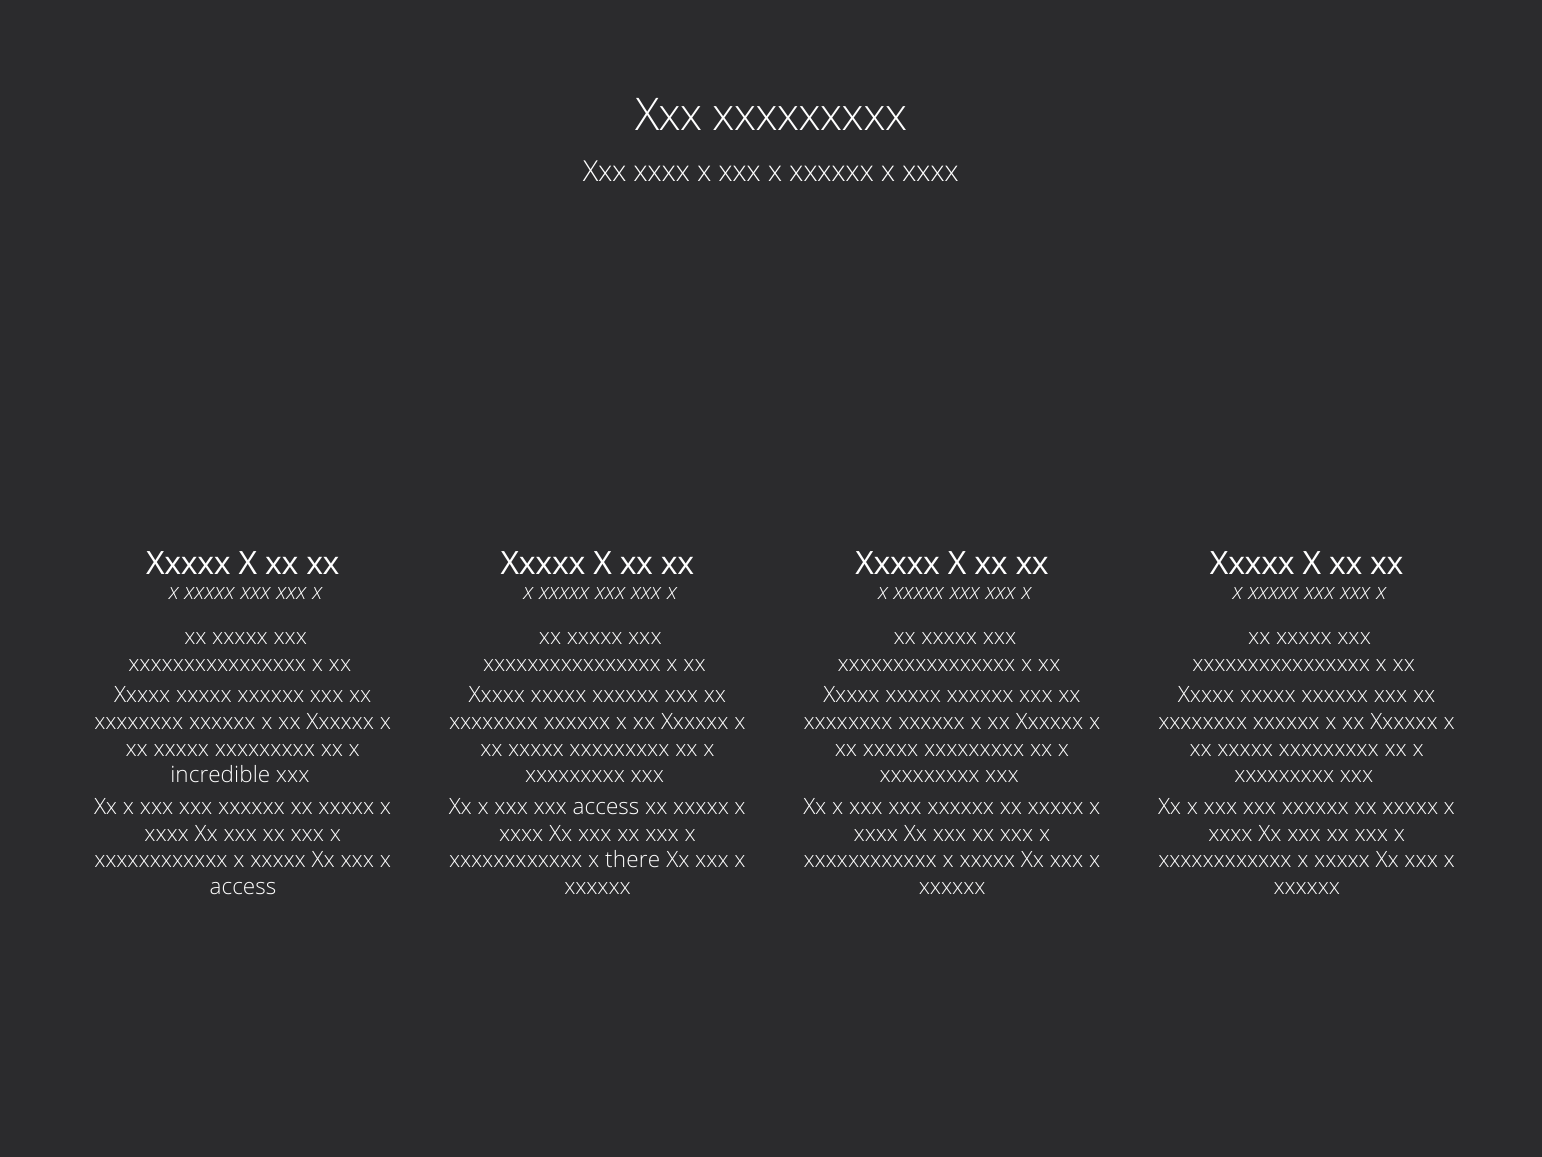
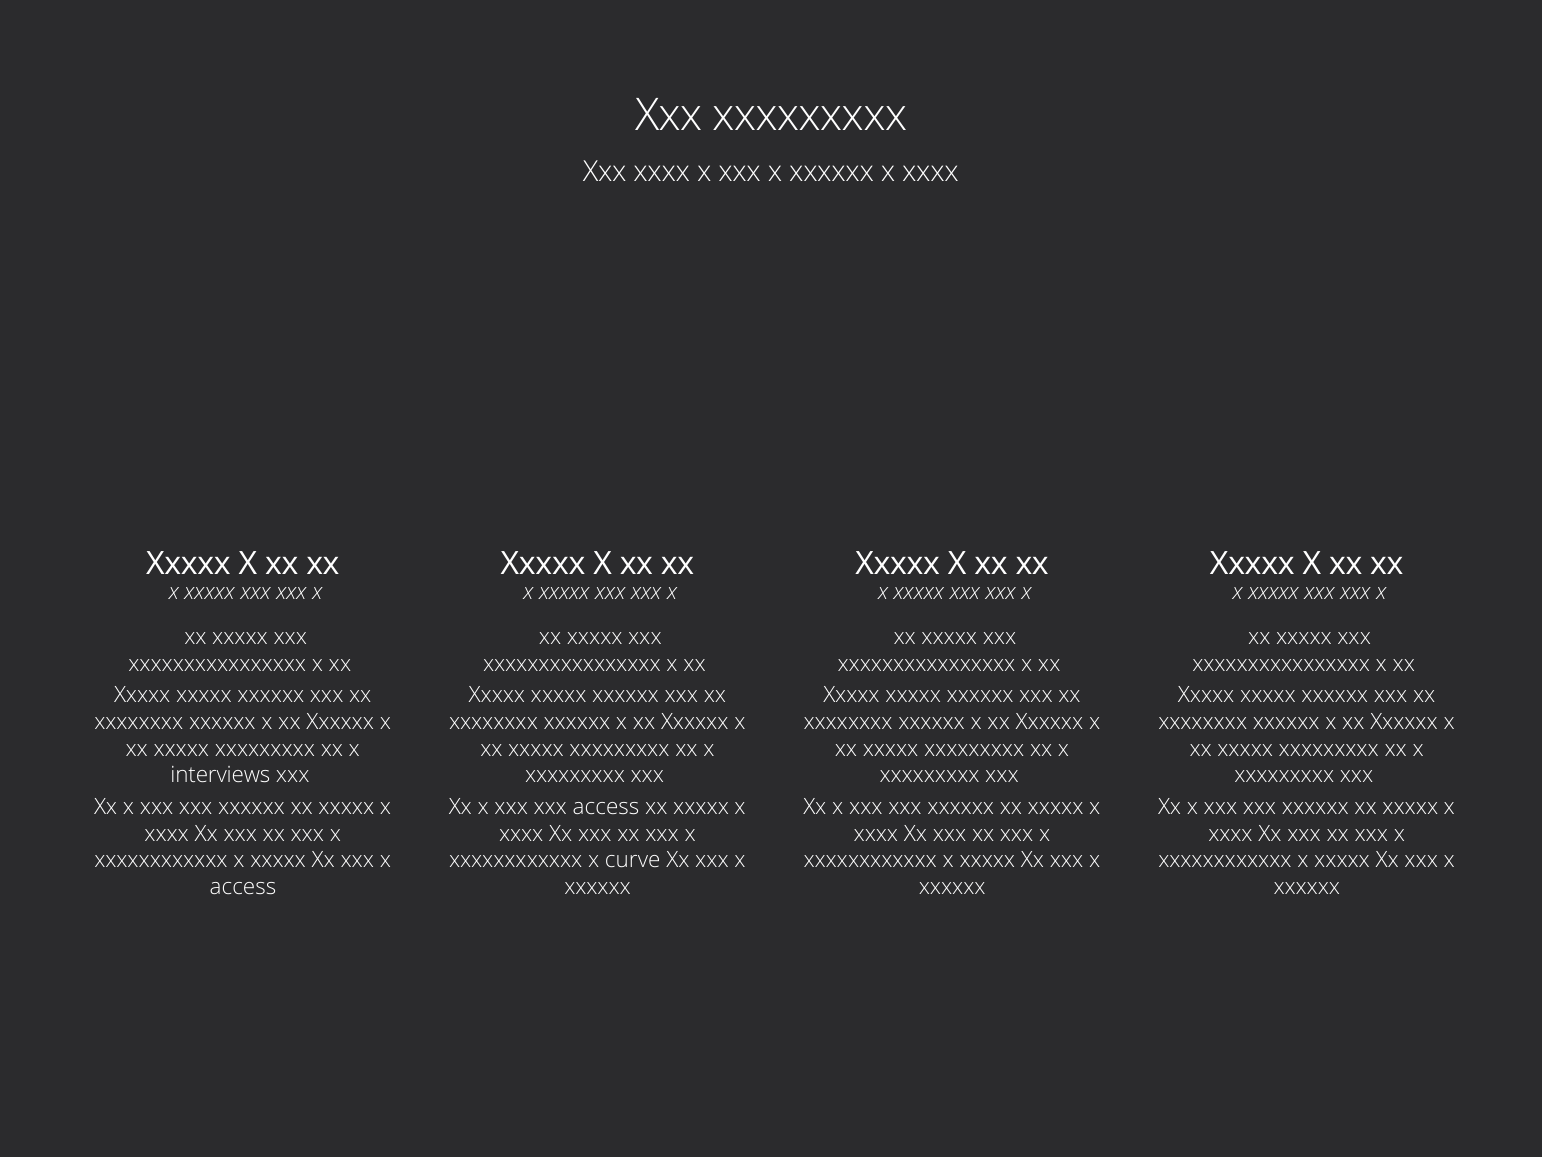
incredible: incredible -> interviews (220, 775)
there: there -> curve (633, 860)
